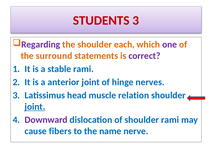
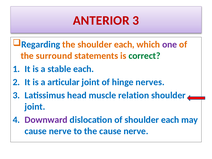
STUDENTS: STUDENTS -> ANTERIOR (101, 21)
Regarding colour: purple -> blue (41, 44)
correct colour: purple -> green (144, 56)
stable rami: rami -> each (84, 69)
anterior: anterior -> articular (64, 82)
joint underline: present -> none (35, 107)
of shoulder rami: rami -> each (170, 120)
fibers: fibers -> nerve (60, 131)
the name: name -> cause (110, 131)
